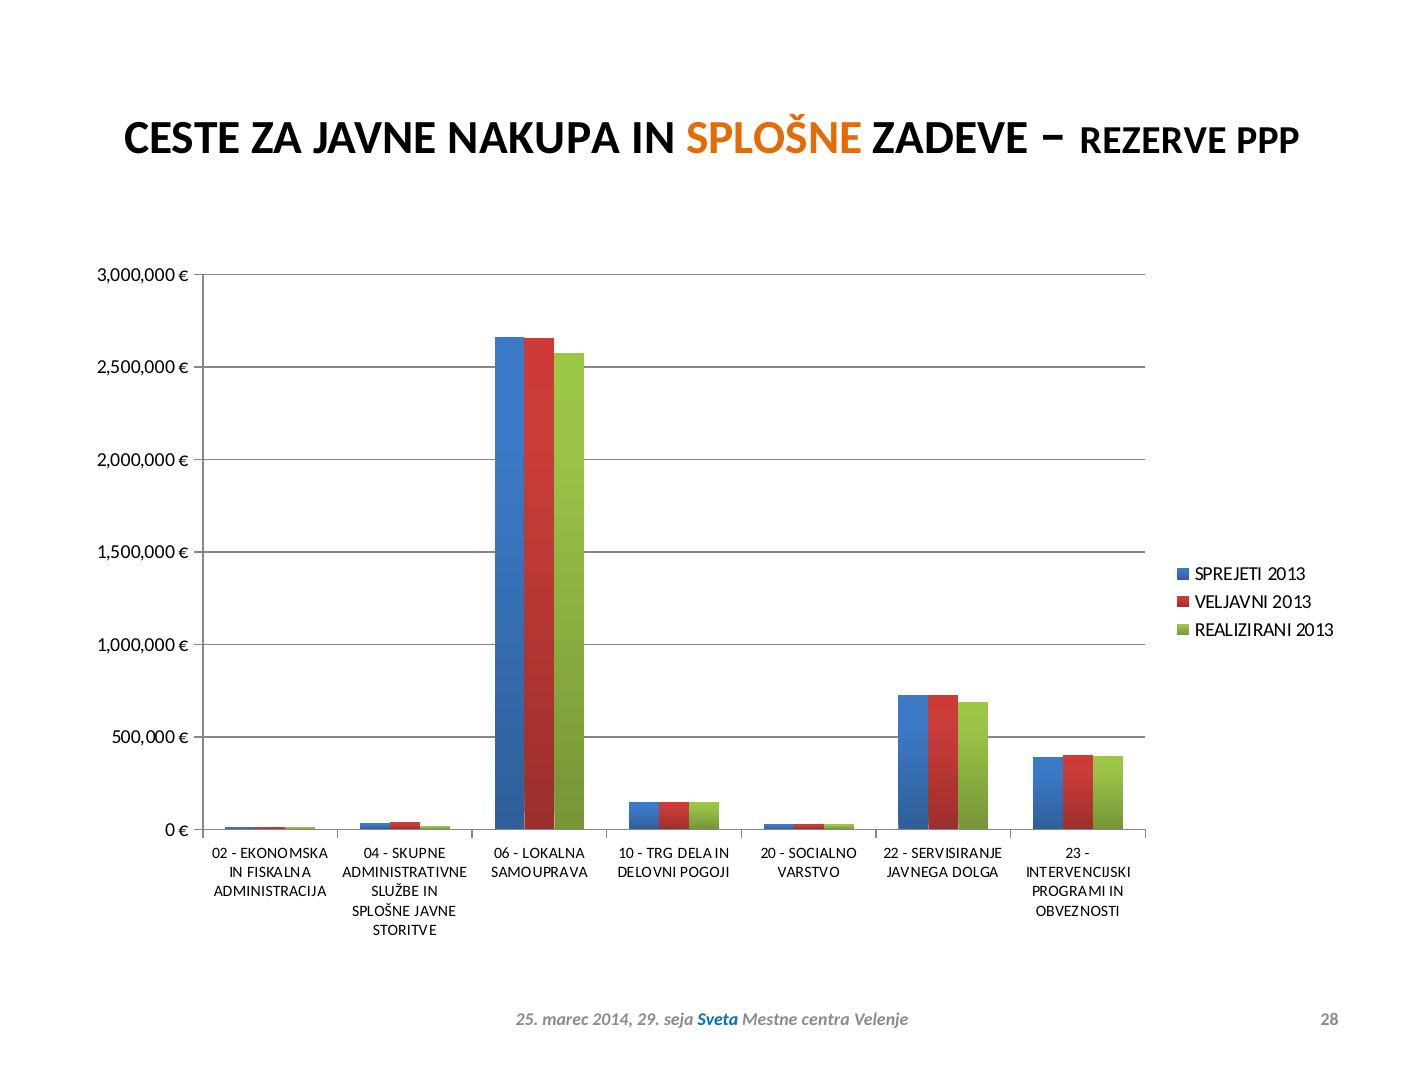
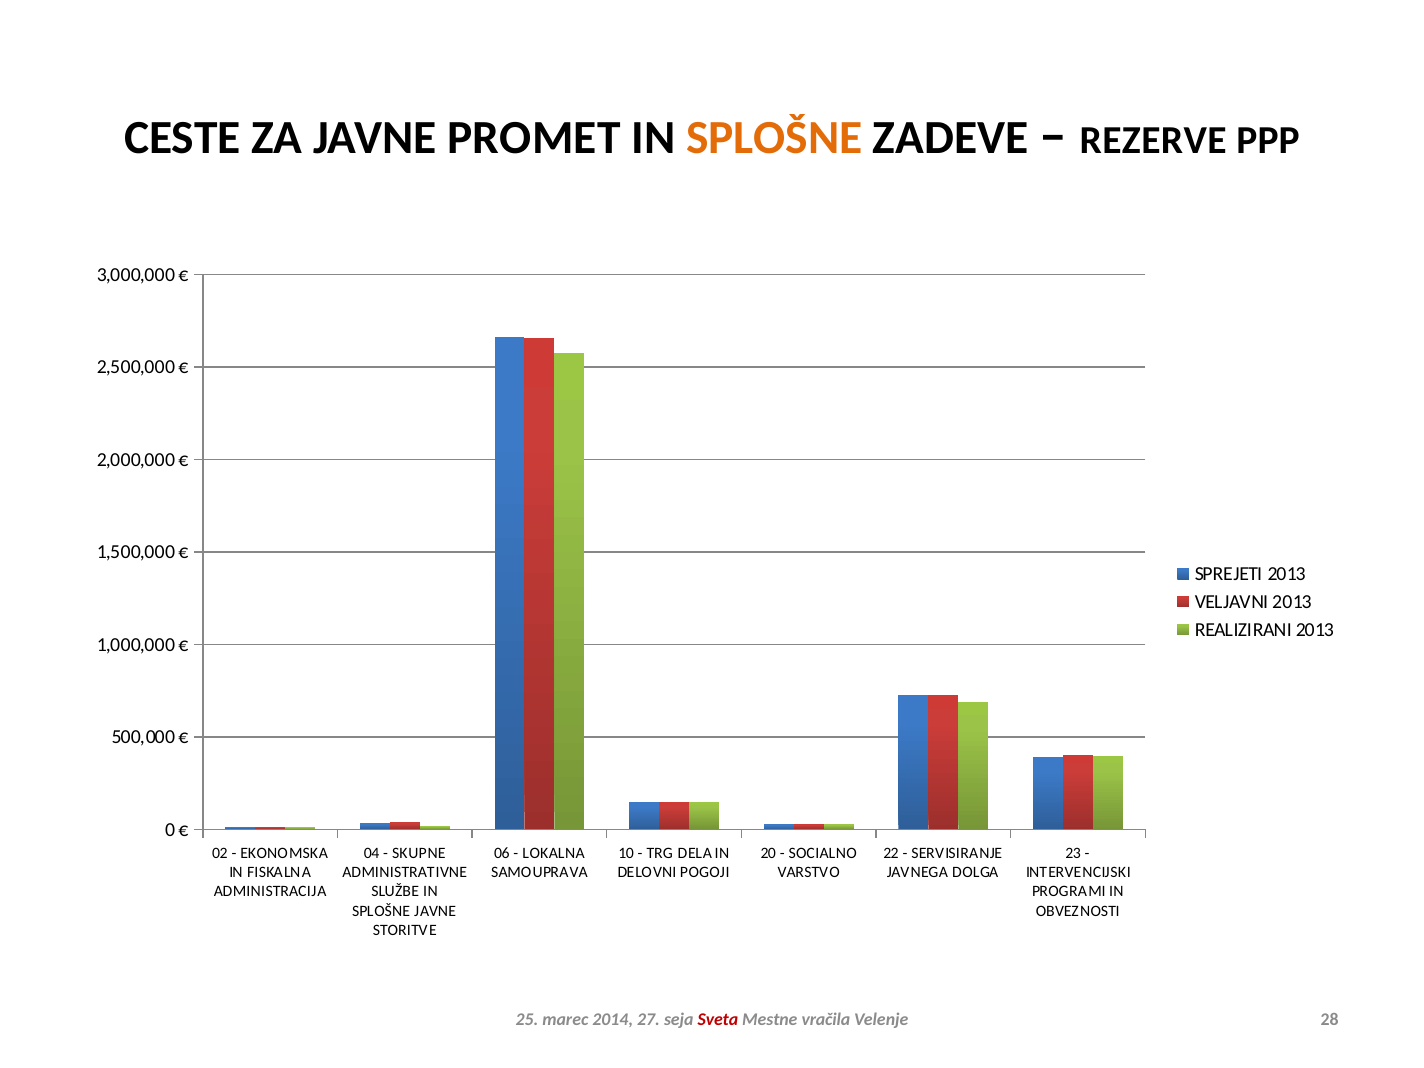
NAKUPA: NAKUPA -> PROMET (534, 138)
29: 29 -> 27 (649, 1020)
Sveta colour: blue -> red (718, 1020)
centra: centra -> vračila (826, 1020)
